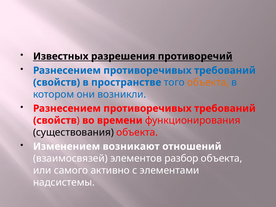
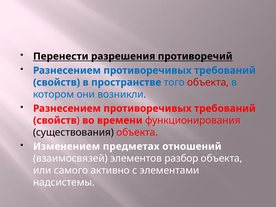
Известных: Известных -> Перенести (61, 56)
объекта colour: orange -> red (208, 82)
возникают: возникают -> предметах (131, 146)
